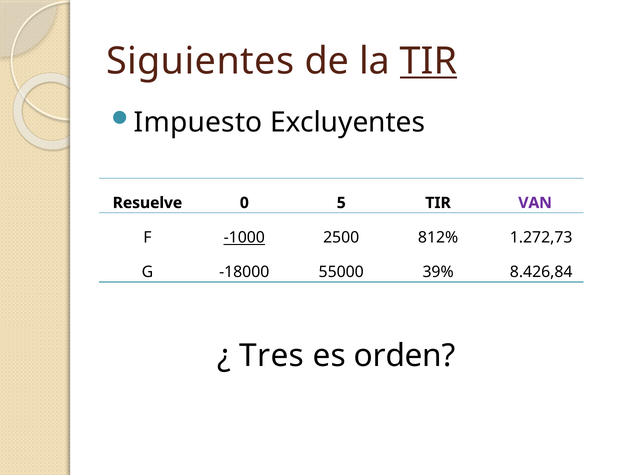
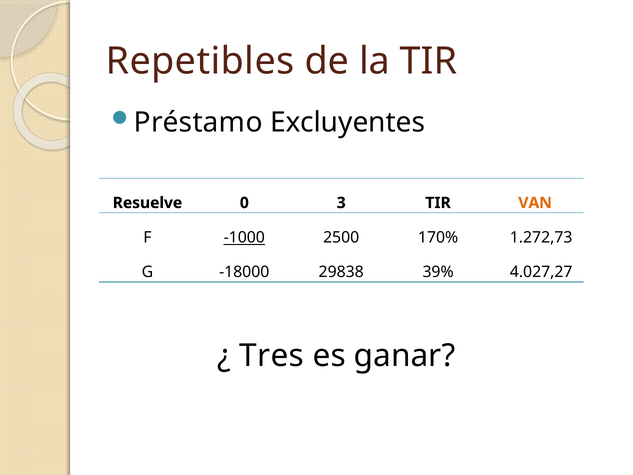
Siguientes: Siguientes -> Repetibles (200, 61)
TIR underline: present -> none (429, 61)
Impuesto: Impuesto -> Préstamo (198, 122)
5: 5 -> 3 (341, 203)
VAN colour: purple -> orange (535, 203)
812%: 812% -> 170% (438, 237)
55000: 55000 -> 29838 (341, 272)
8.426,84: 8.426,84 -> 4.027,27 (541, 272)
orden: orden -> ganar (405, 356)
